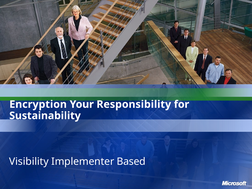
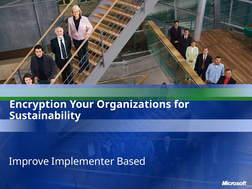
Responsibility: Responsibility -> Organizations (134, 104)
Visibility: Visibility -> Improve (29, 161)
